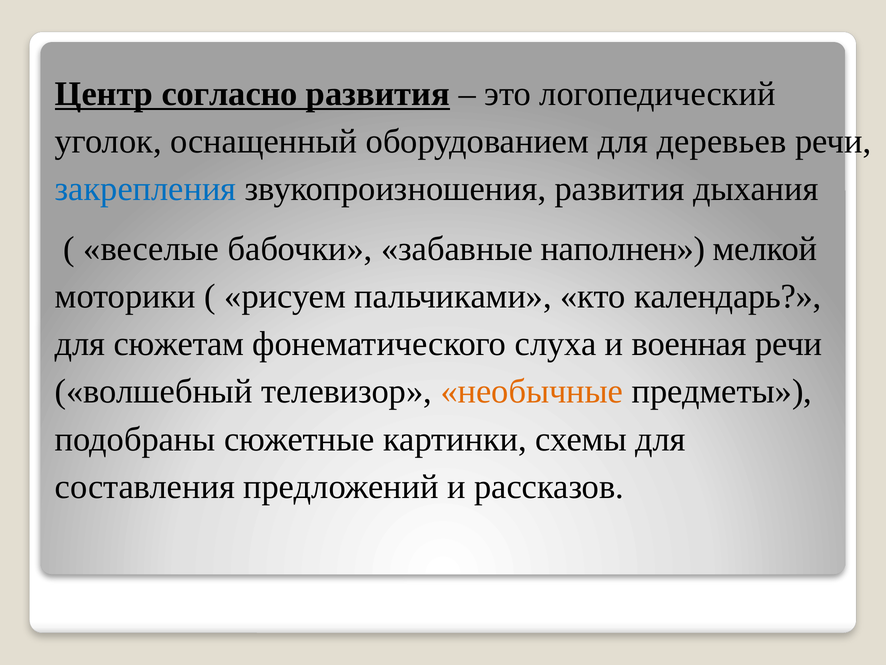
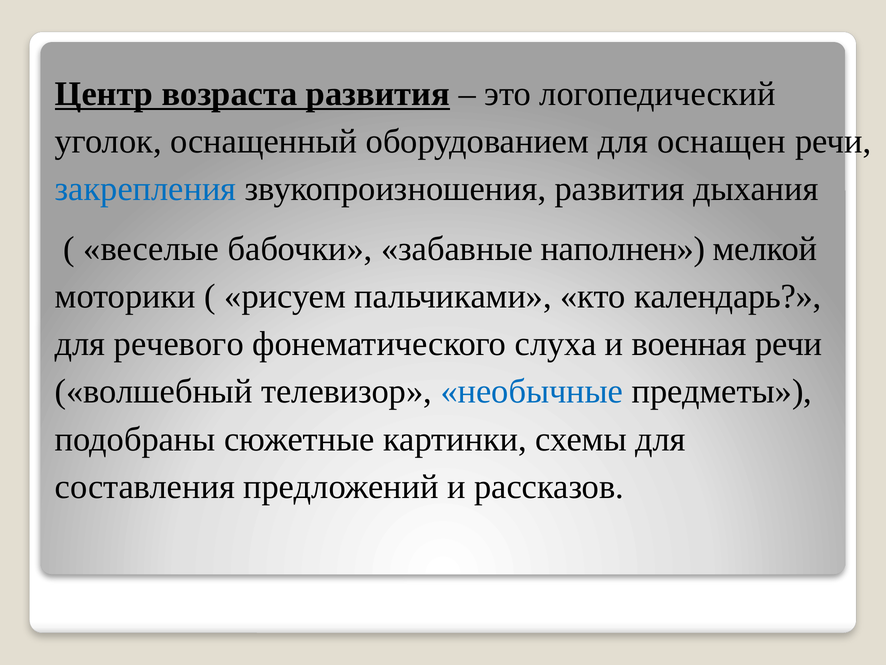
согласно: согласно -> возраста (230, 94)
деревьев: деревьев -> оснащен (721, 141)
сюжетам: сюжетам -> речевого (179, 344)
необычные colour: orange -> blue (532, 391)
